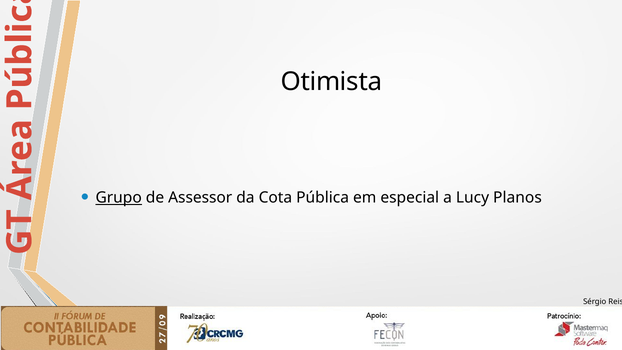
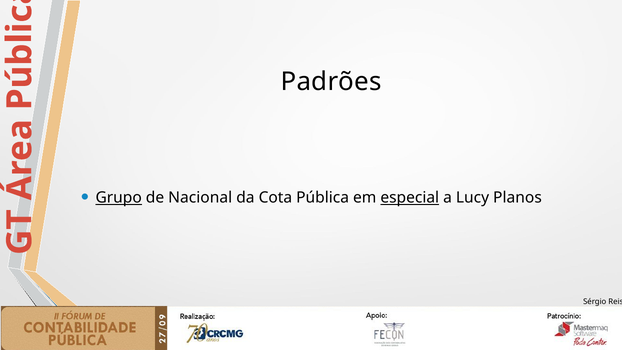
Otimista: Otimista -> Padrões (331, 81)
Assessor: Assessor -> Nacional (200, 198)
especial underline: none -> present (410, 198)
